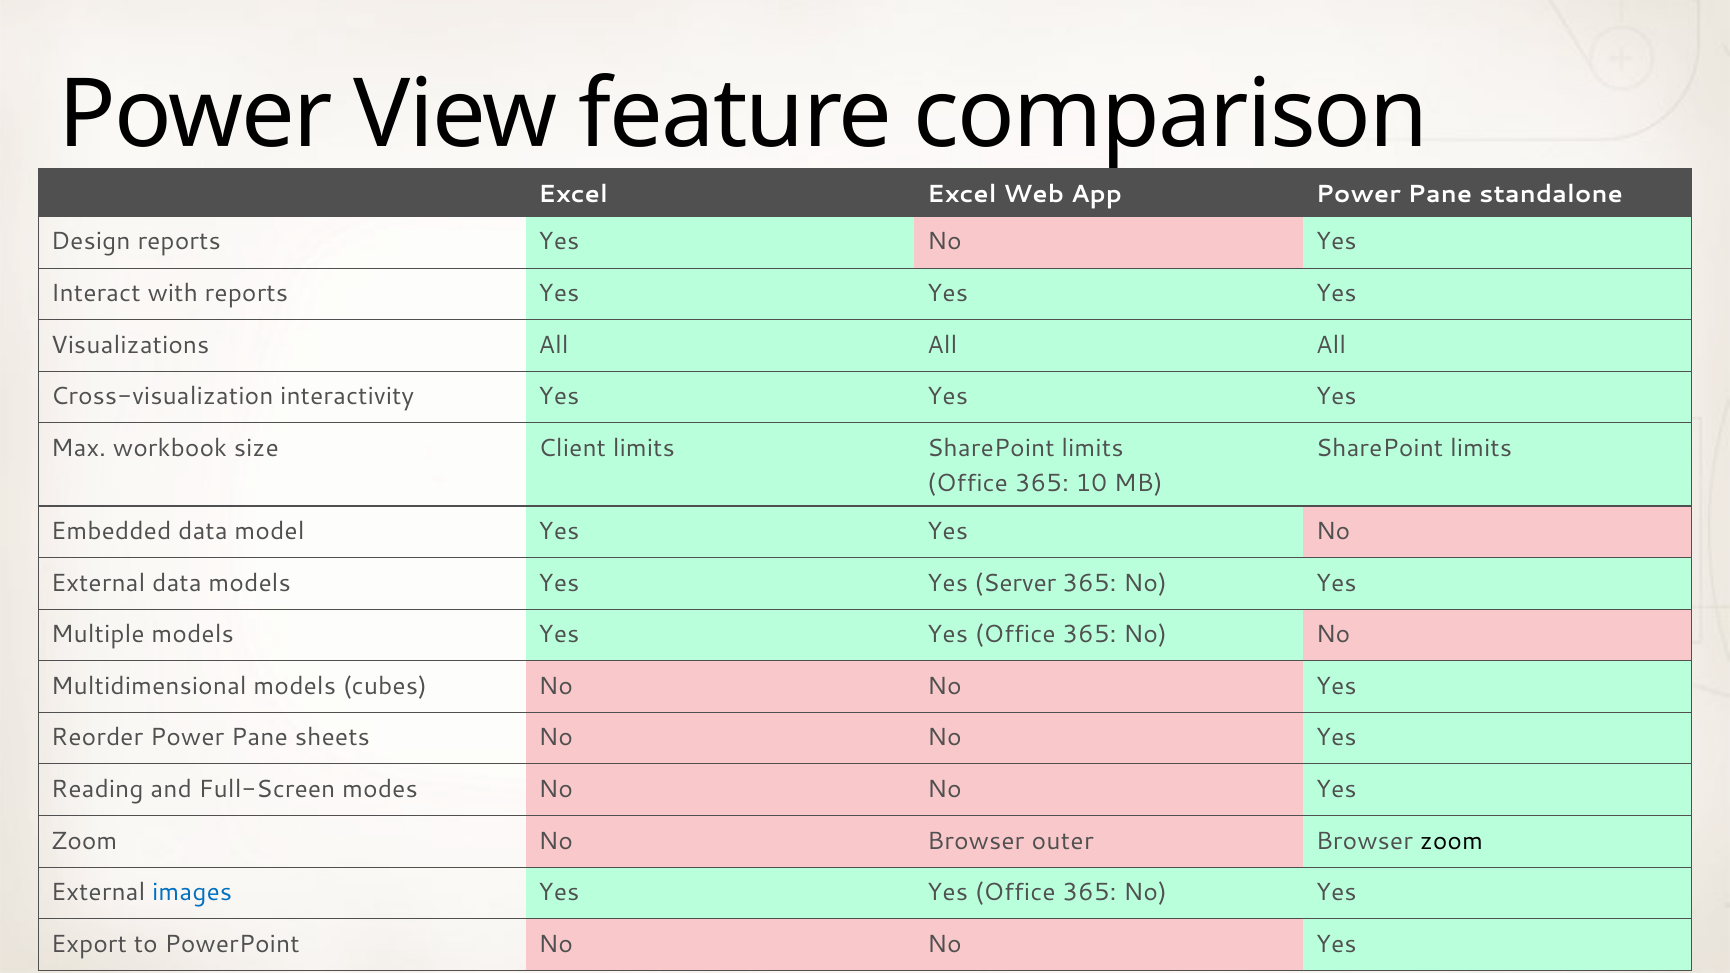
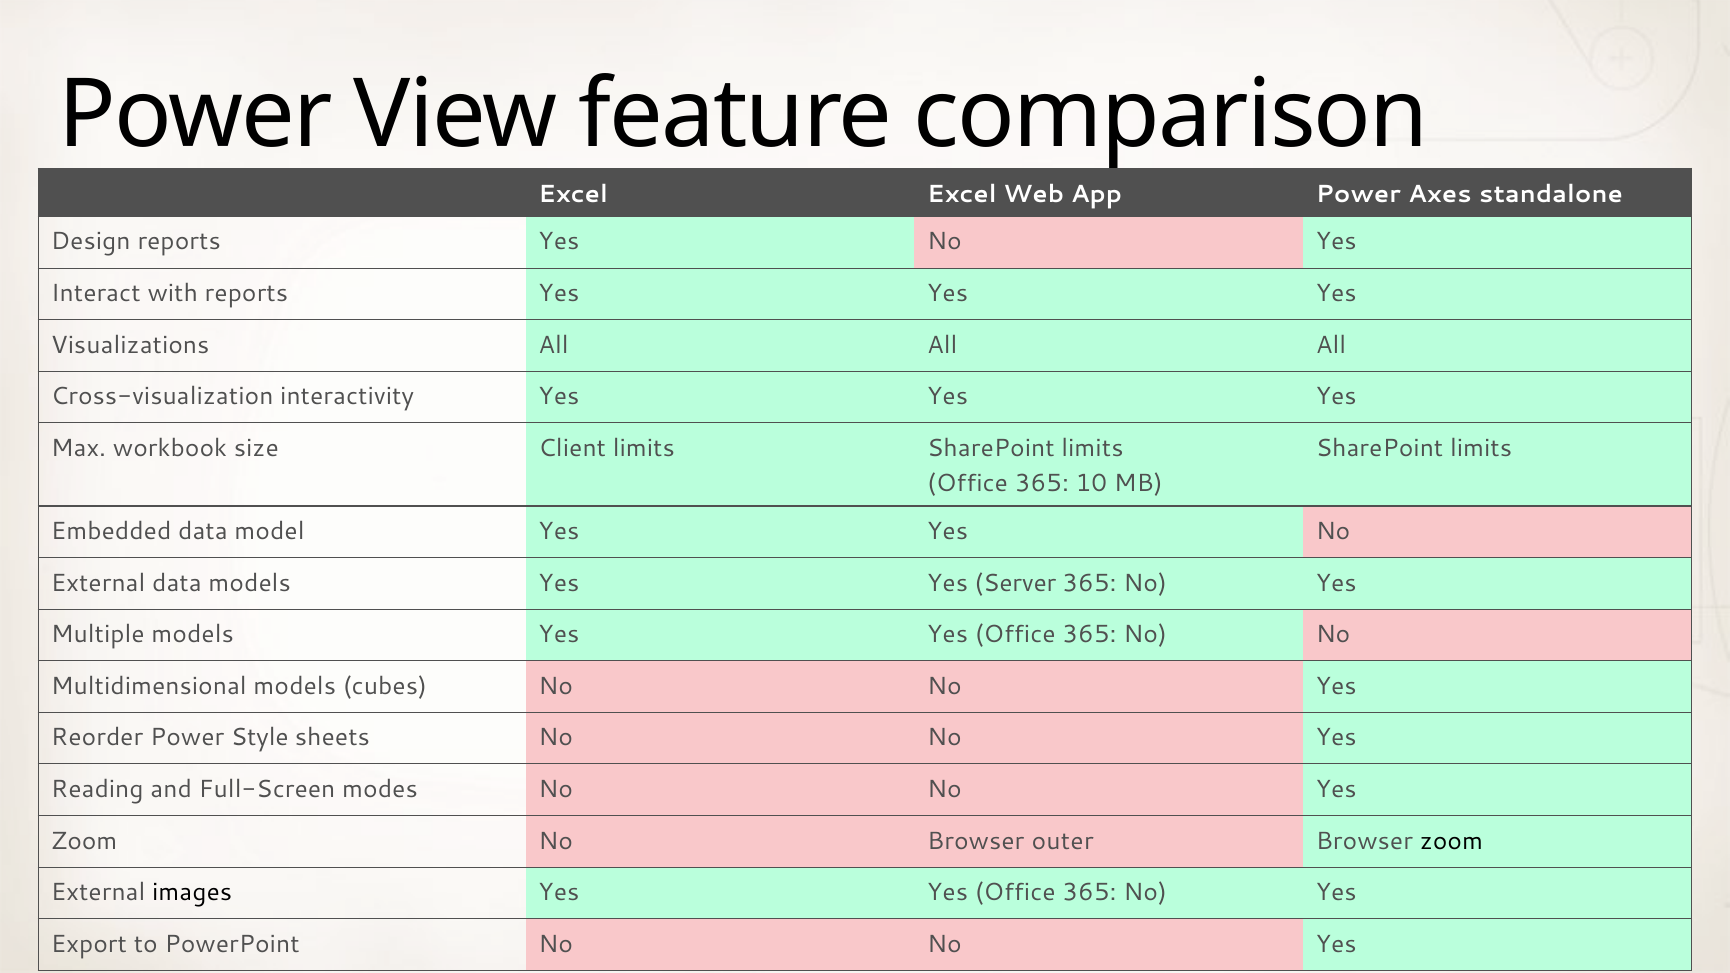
App Power Pane: Pane -> Axes (1440, 194)
Reorder Power Pane: Pane -> Style (260, 738)
images colour: blue -> black (192, 892)
